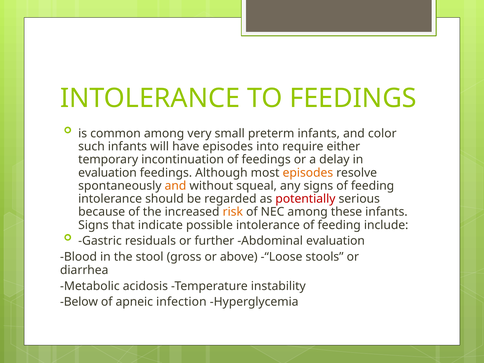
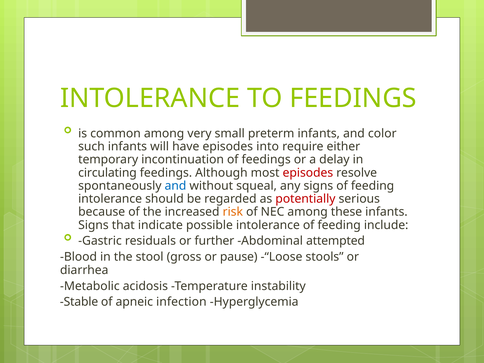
evaluation: evaluation -> circulating (107, 173)
episodes colour: orange -> red (308, 173)
and colour: orange -> blue (175, 186)
Abdominal evaluation: evaluation -> attempted (336, 241)
above: above -> pause (239, 257)
Below: Below -> Stable (79, 302)
